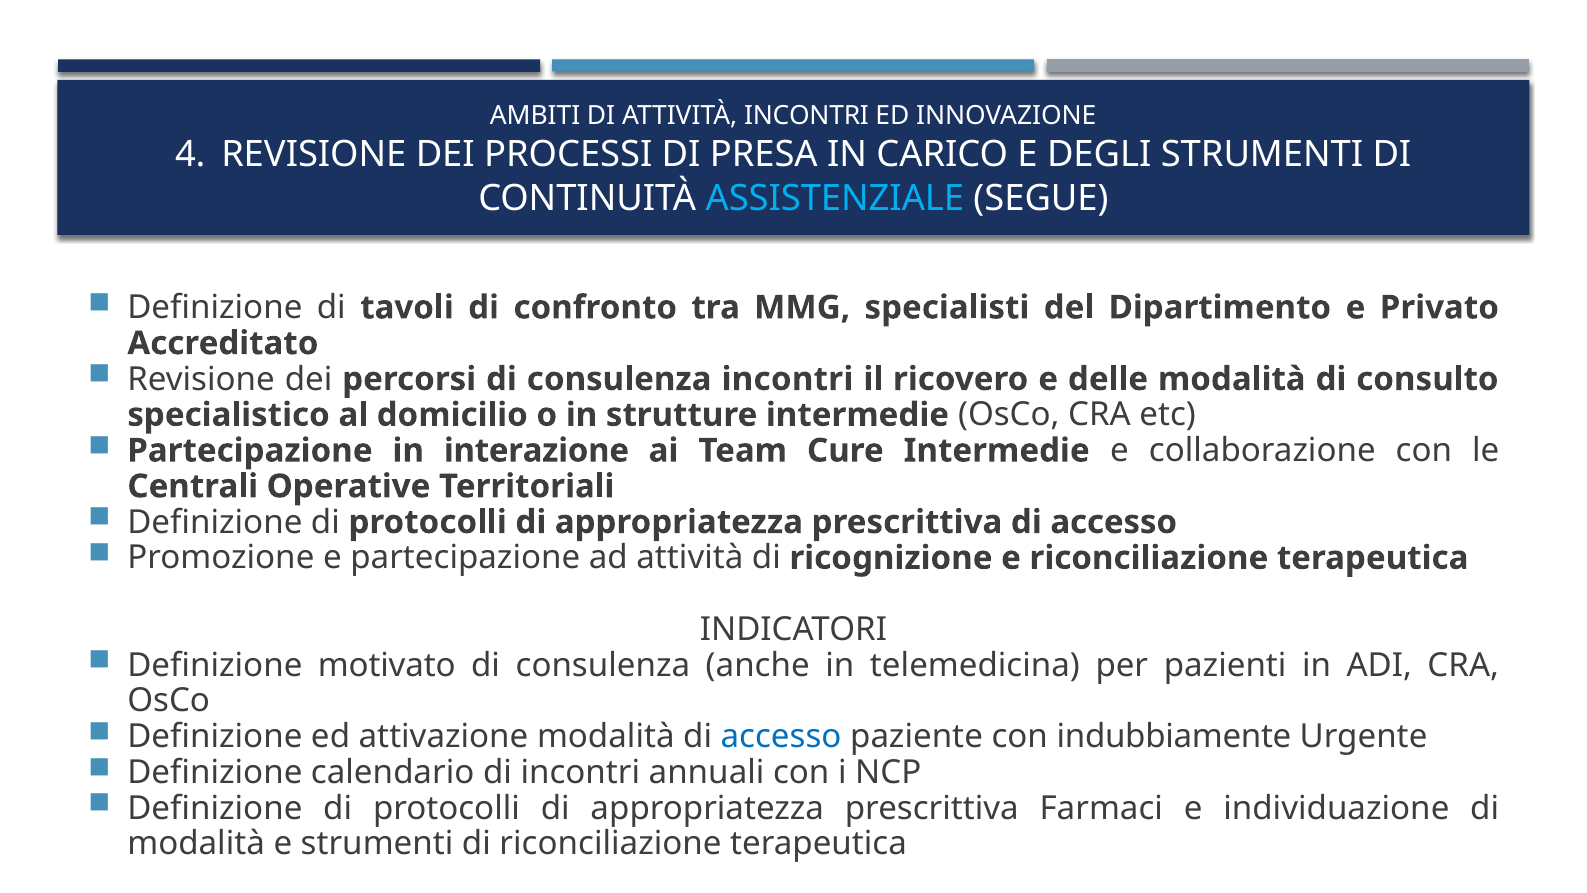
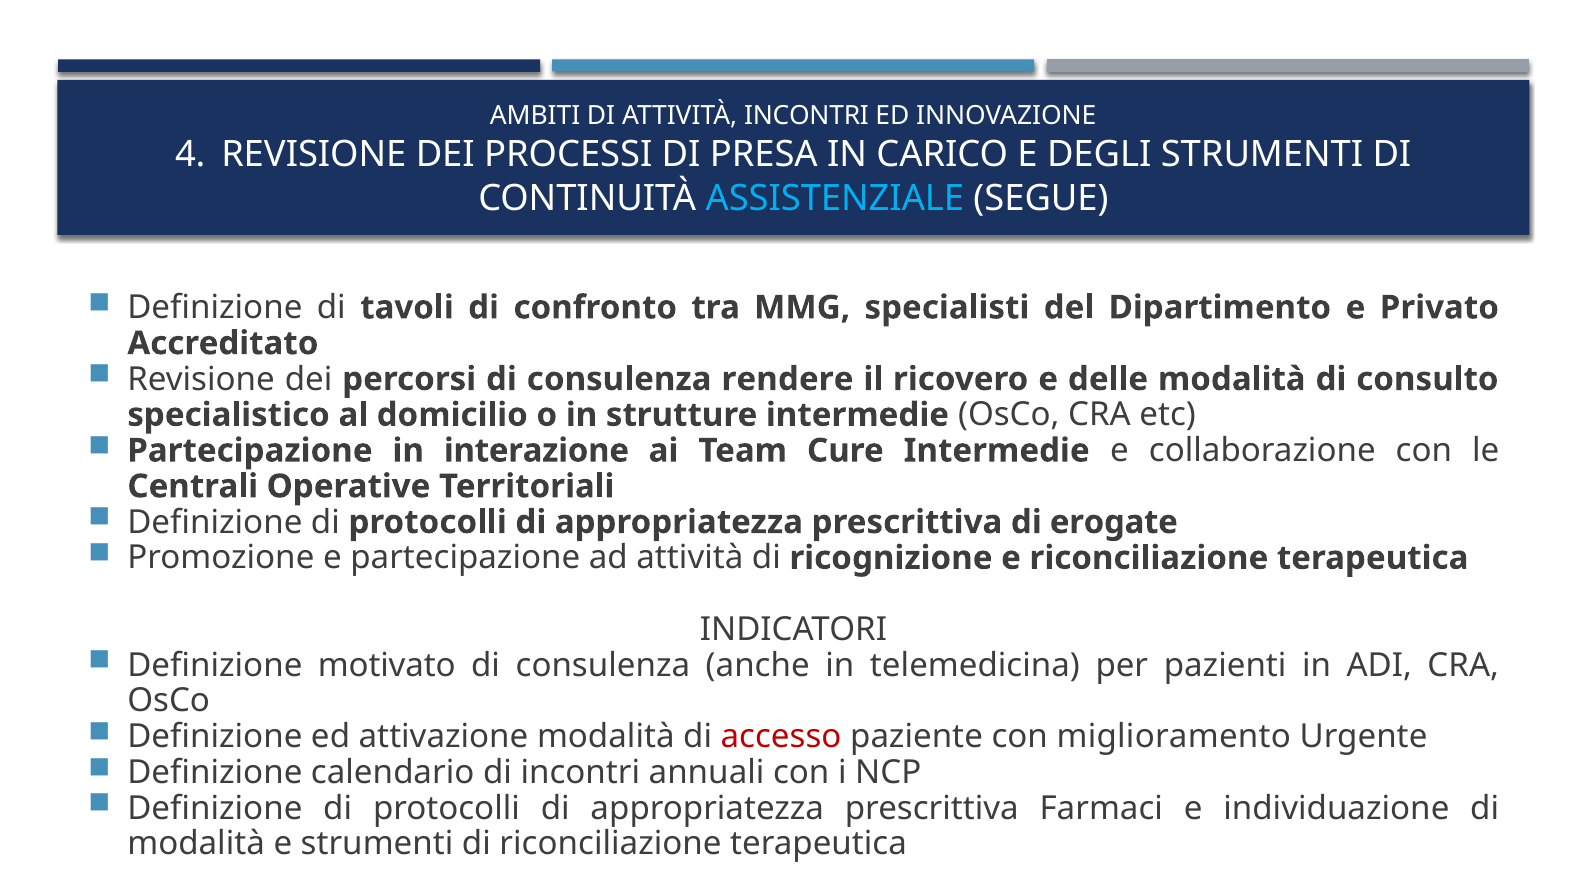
consulenza incontri: incontri -> rendere (788, 379)
prescrittiva di accesso: accesso -> erogate (1114, 522)
accesso colour: blue -> red (781, 736)
indubbiamente: indubbiamente -> miglioramento (1174, 736)
